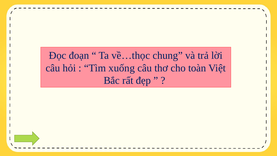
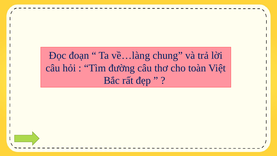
về…thọc: về…thọc -> về…làng (131, 55)
xuống: xuống -> đường (122, 68)
